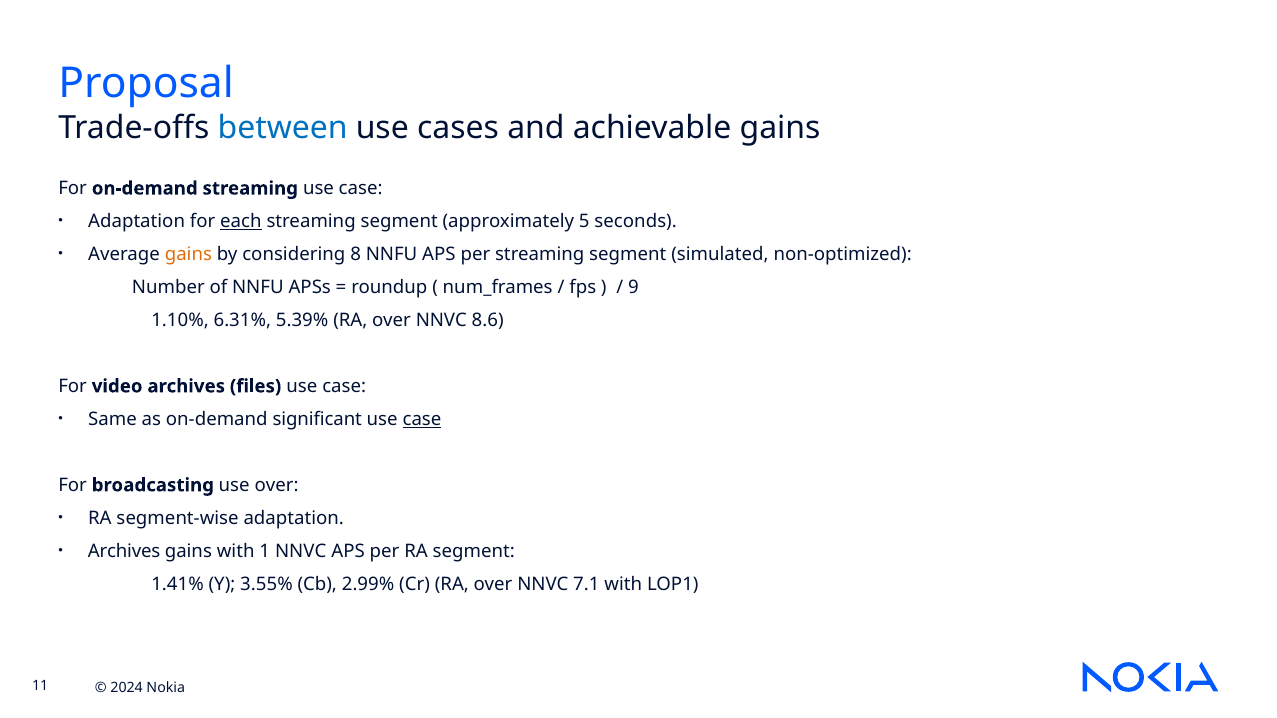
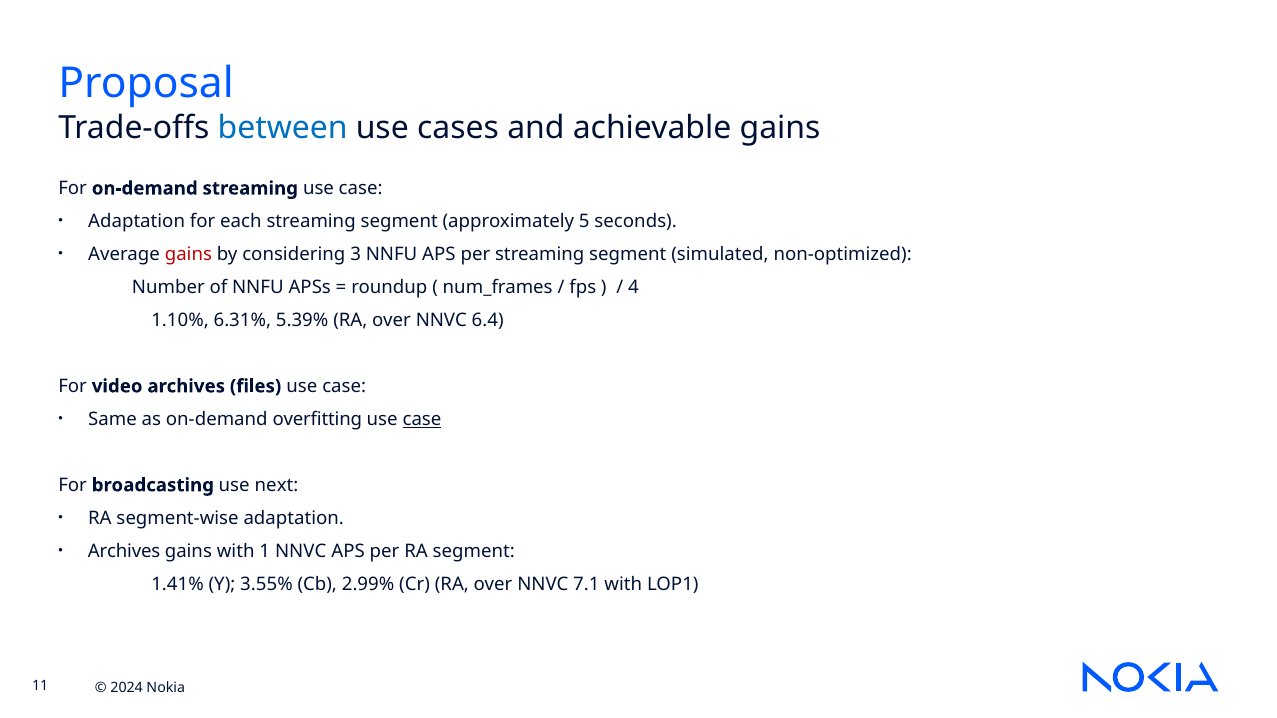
each underline: present -> none (241, 221)
gains colour: orange -> red (188, 254)
8: 8 -> 3 (356, 254)
9: 9 -> 4 (633, 287)
8.6: 8.6 -> 6.4 (488, 320)
significant: significant -> overfitting (317, 419)
use over: over -> next (277, 485)
